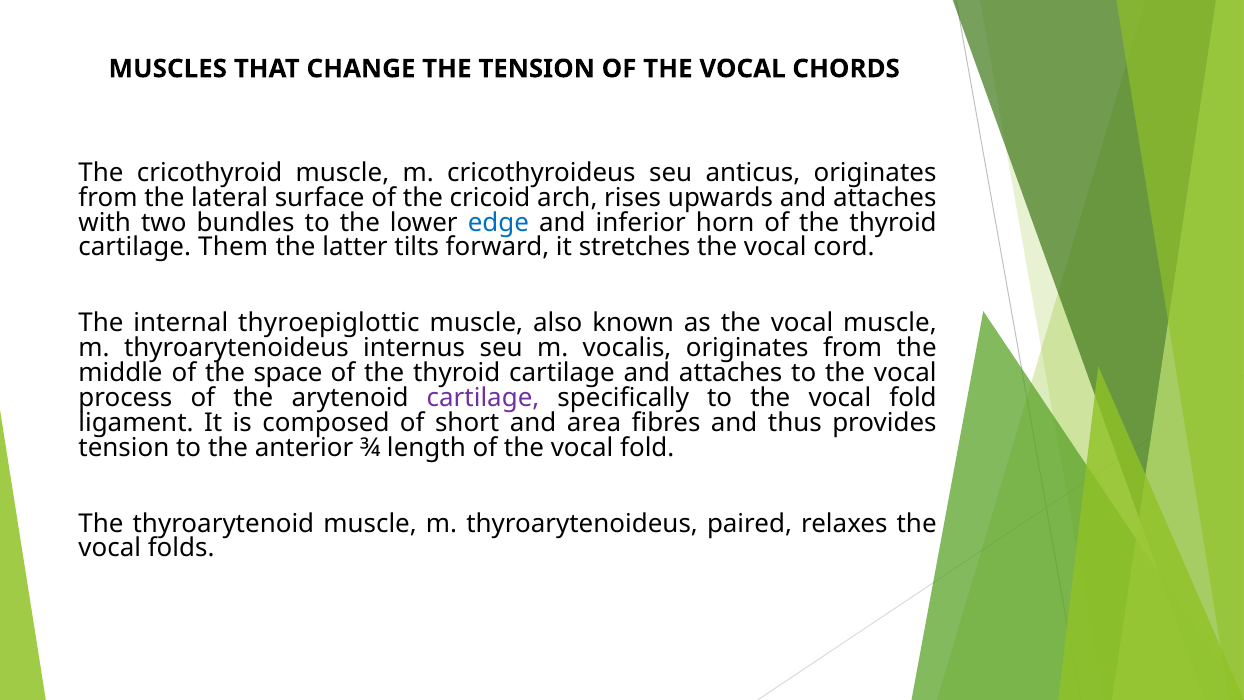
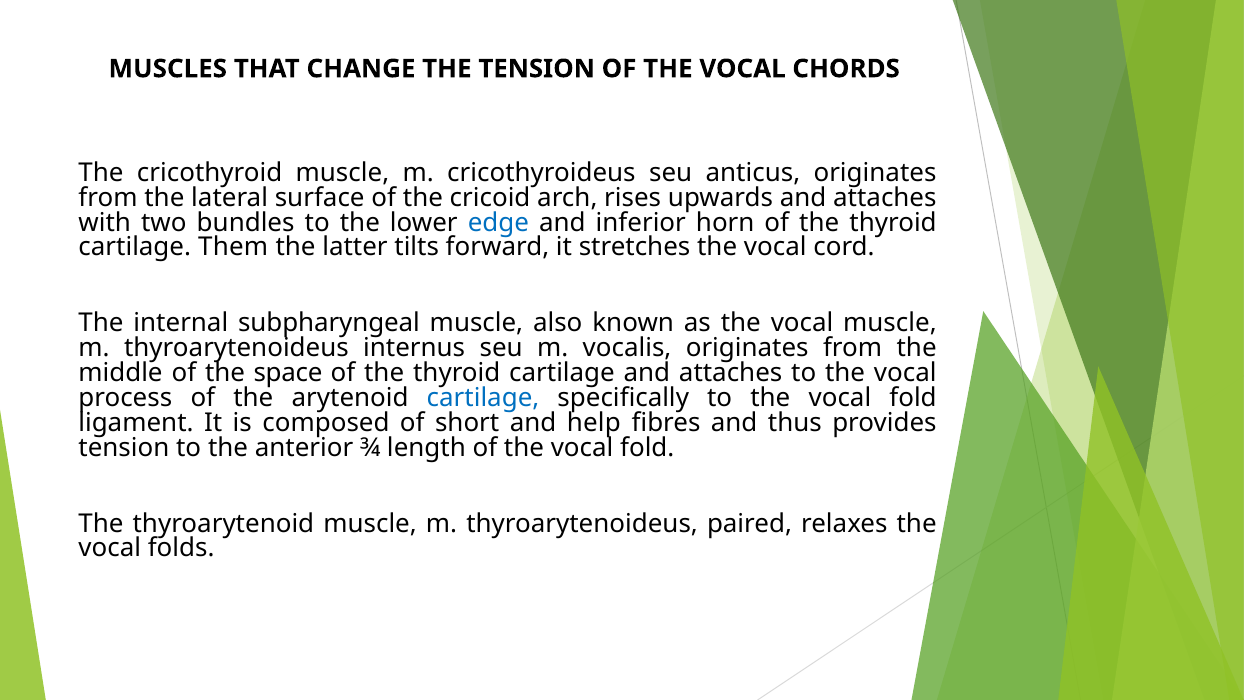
thyroepiglottic: thyroepiglottic -> subpharyngeal (329, 323)
cartilage colour: purple -> blue (483, 398)
area: area -> help (594, 423)
